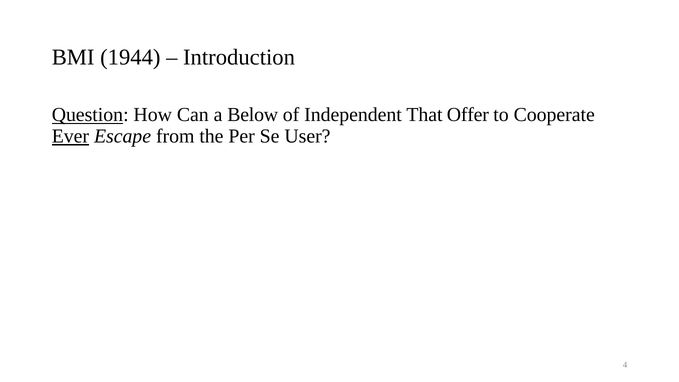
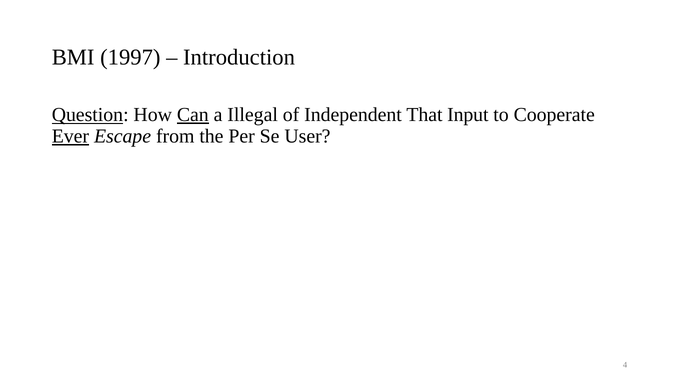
1944: 1944 -> 1997 (130, 57)
Can underline: none -> present (193, 115)
Below: Below -> Illegal (253, 115)
Offer: Offer -> Input (468, 115)
